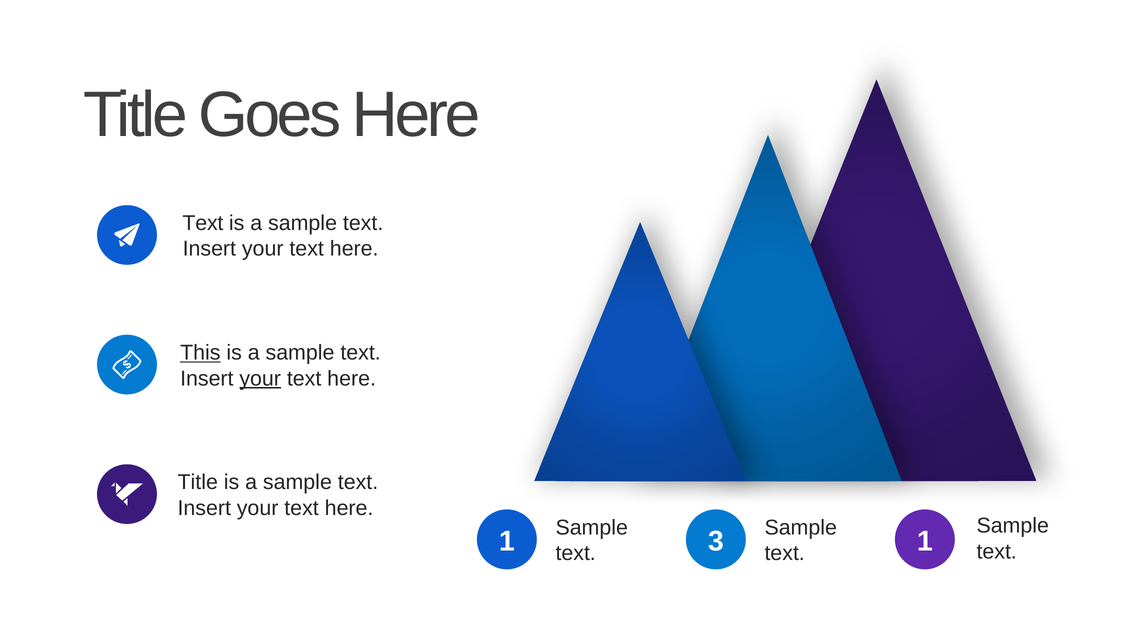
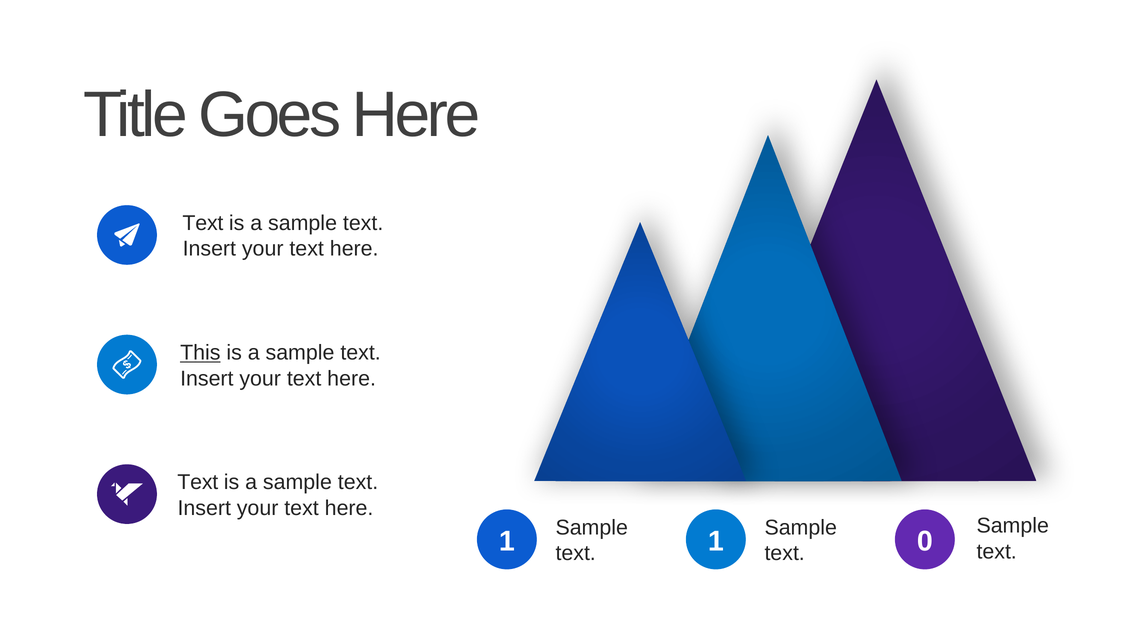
your underline: present -> none (260, 378)
Title: Title -> Text (198, 482)
text 3: 3 -> 1 (716, 541)
text 1: 1 -> 0 (925, 541)
